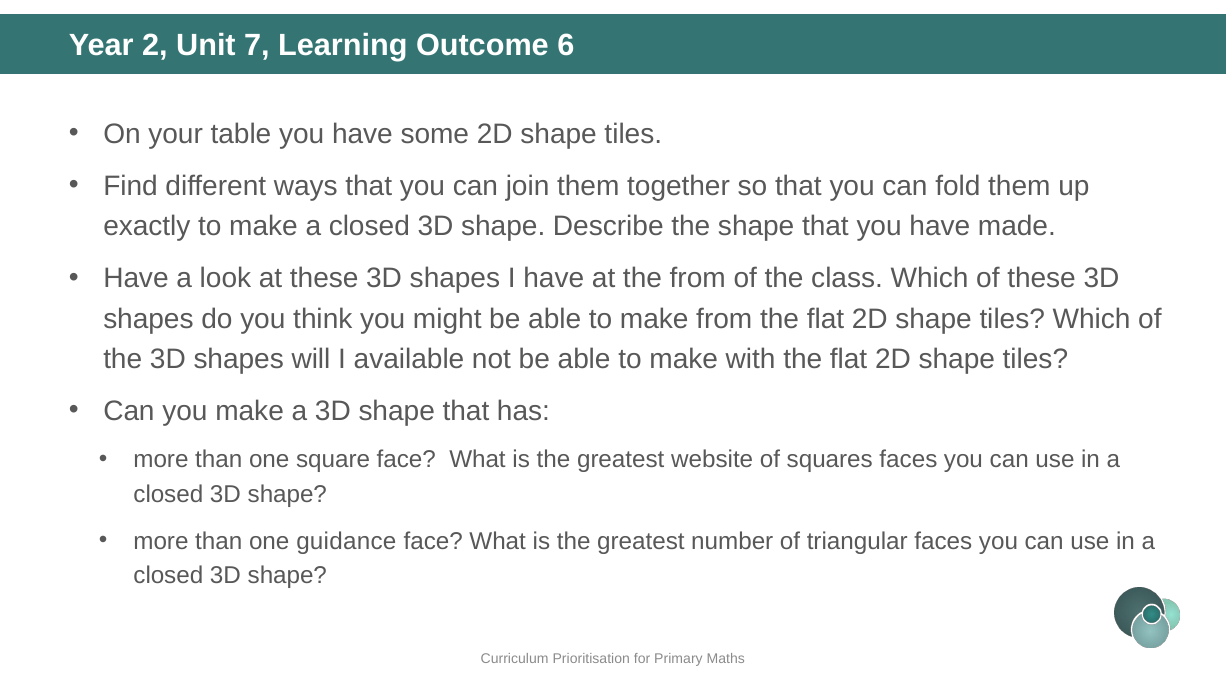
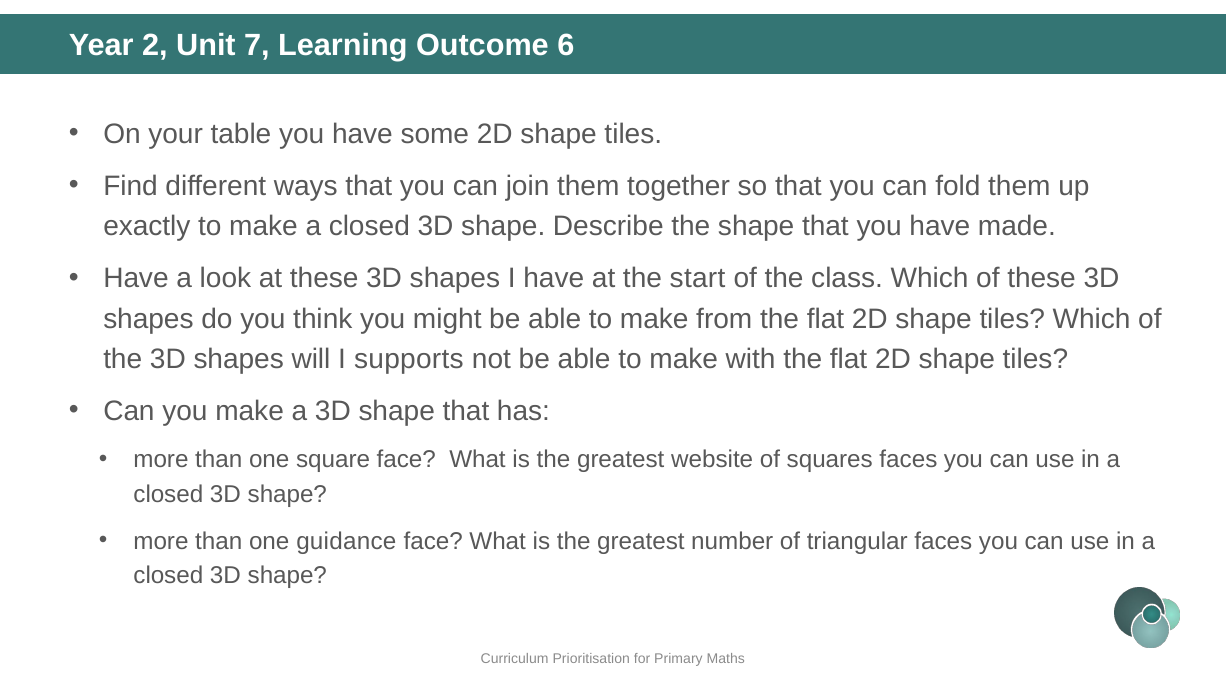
the from: from -> start (698, 278)
available: available -> supports (409, 359)
